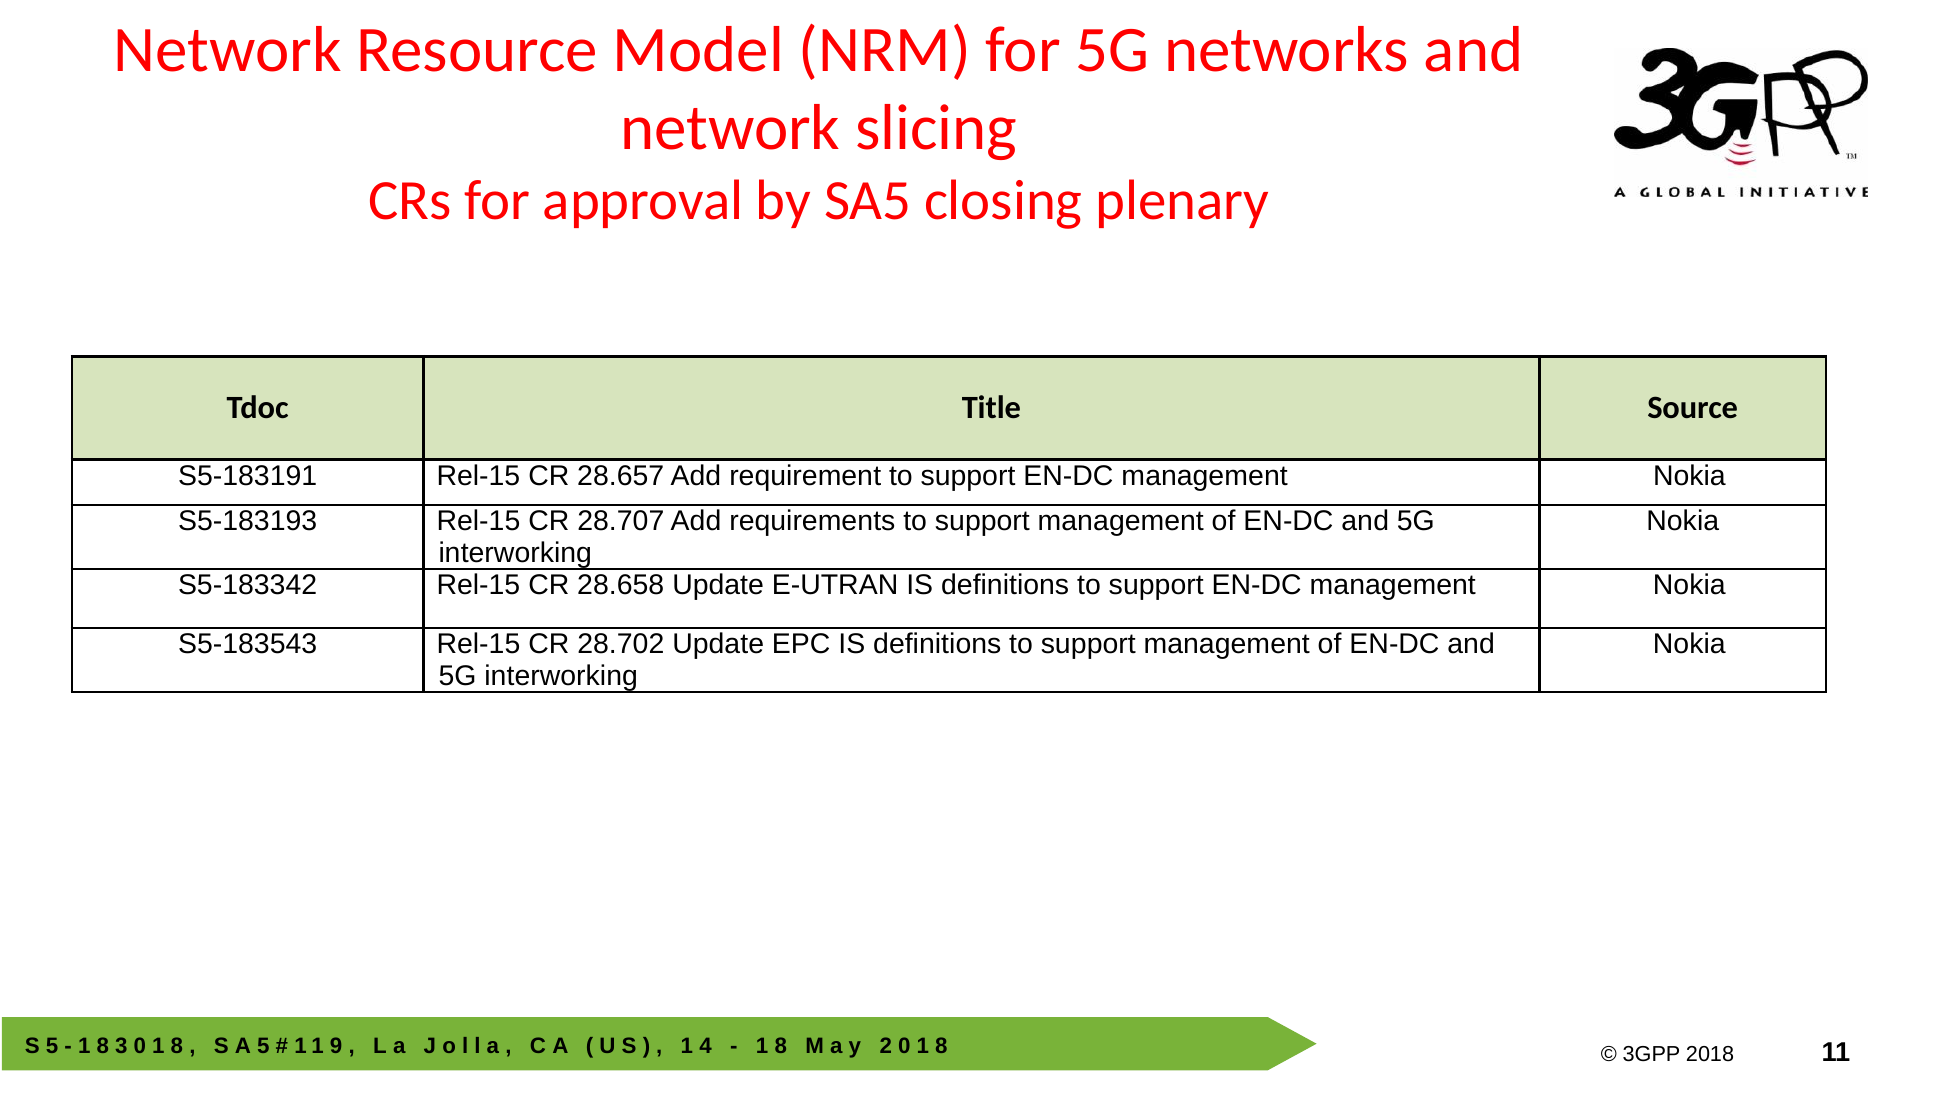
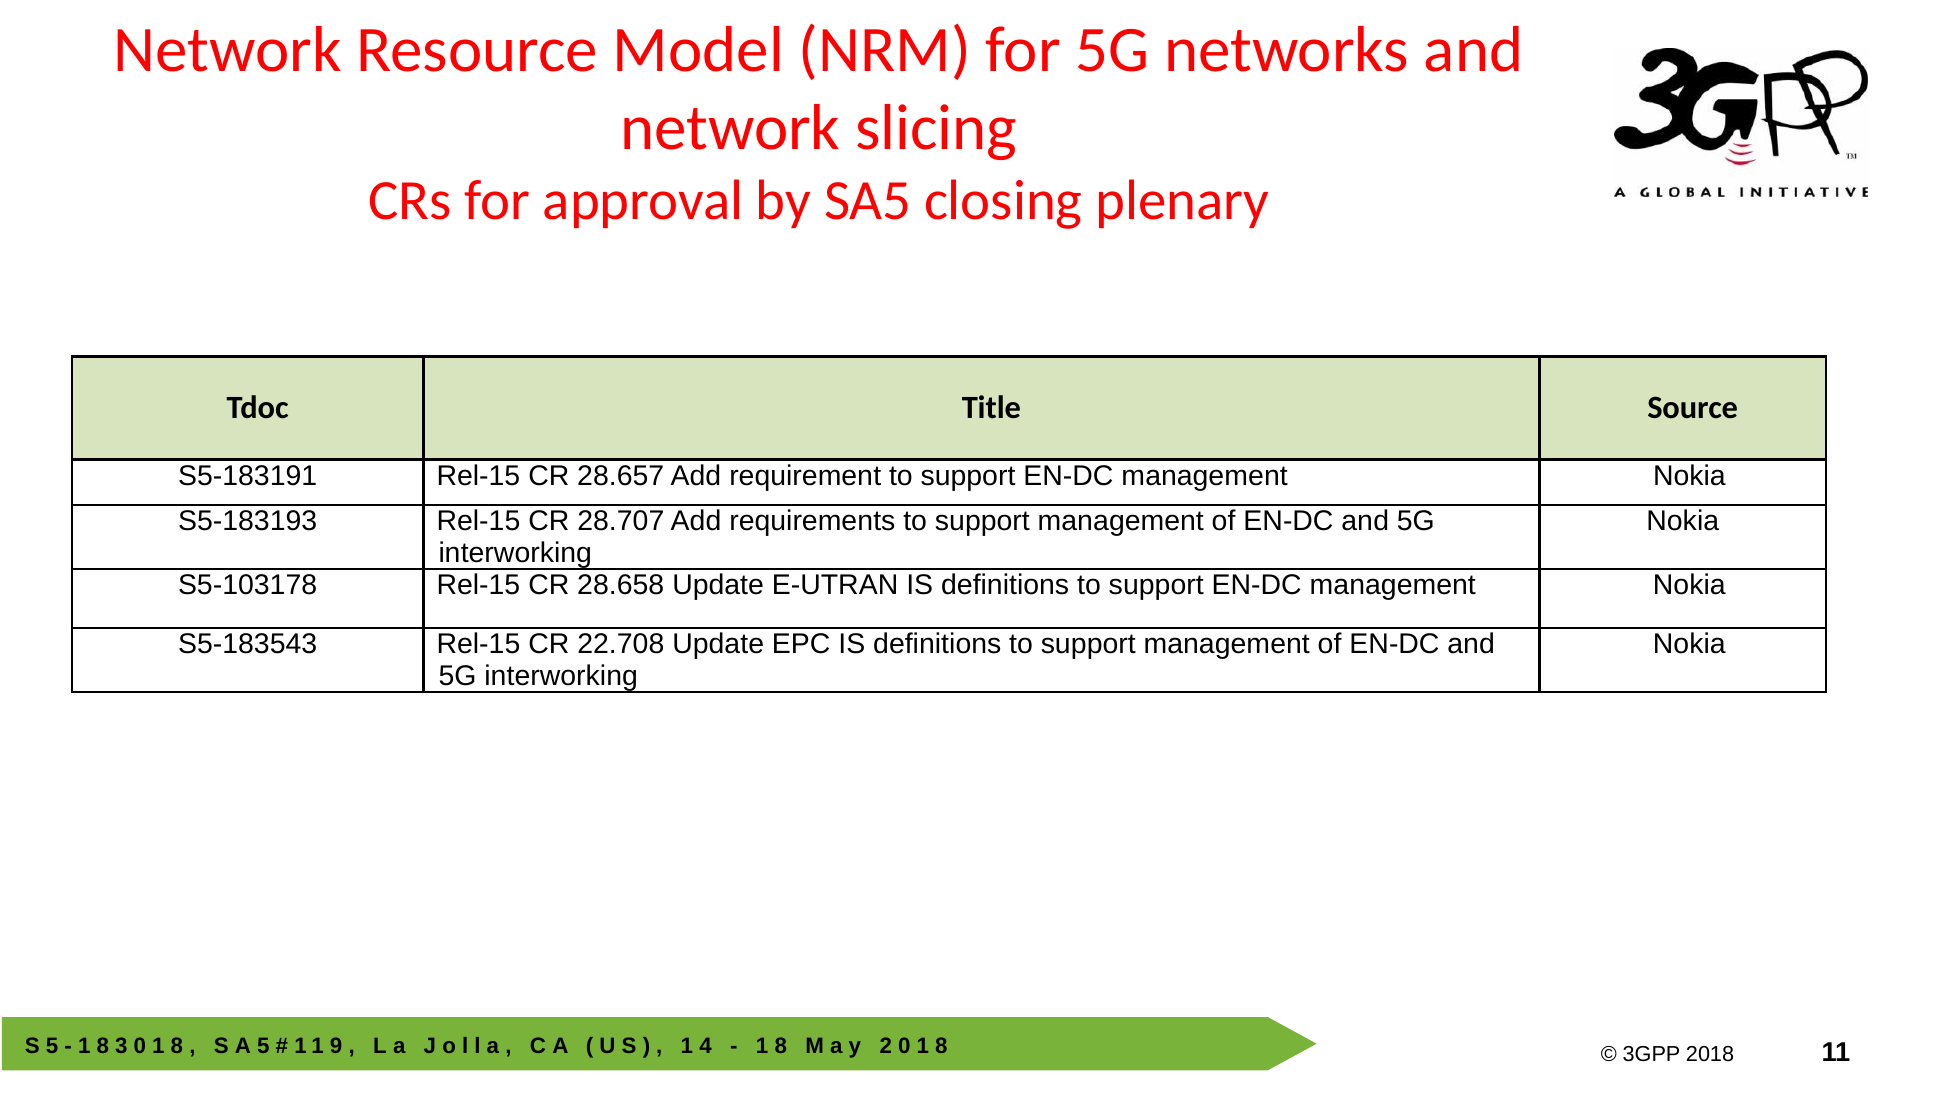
S5‑183342: S5‑183342 -> S5‑103178 (248, 585)
28.702: 28.702 -> 22.708 (621, 645)
